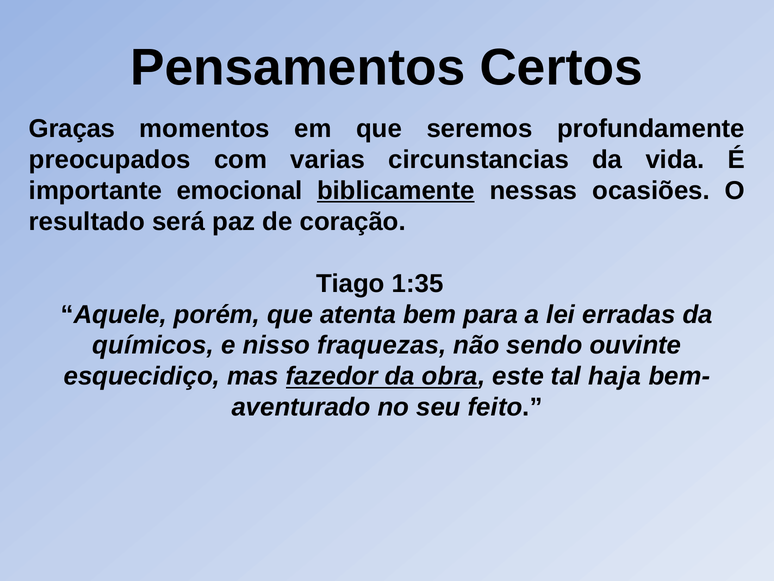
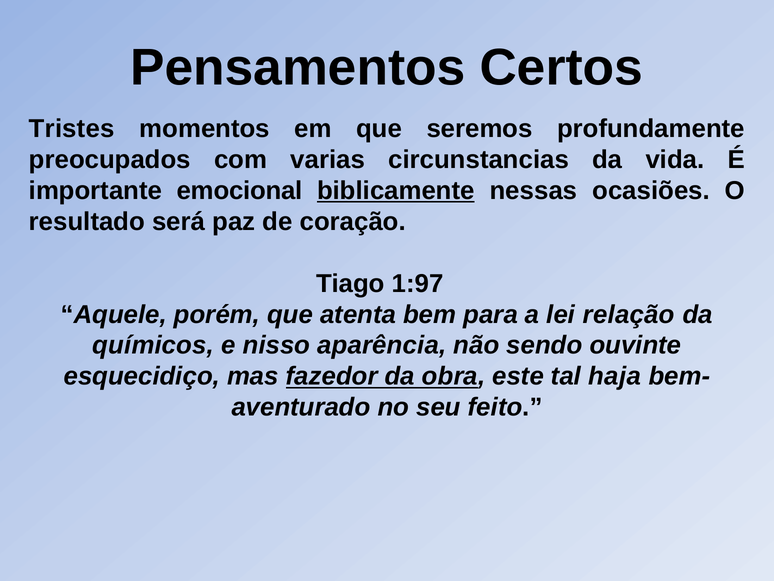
Graças: Graças -> Tristes (72, 128)
1:35: 1:35 -> 1:97 (418, 283)
erradas: erradas -> relação (629, 314)
fraquezas: fraquezas -> aparência (382, 345)
